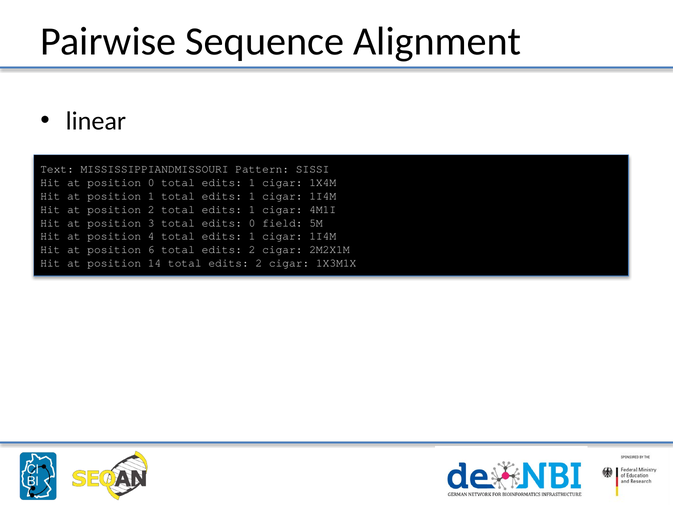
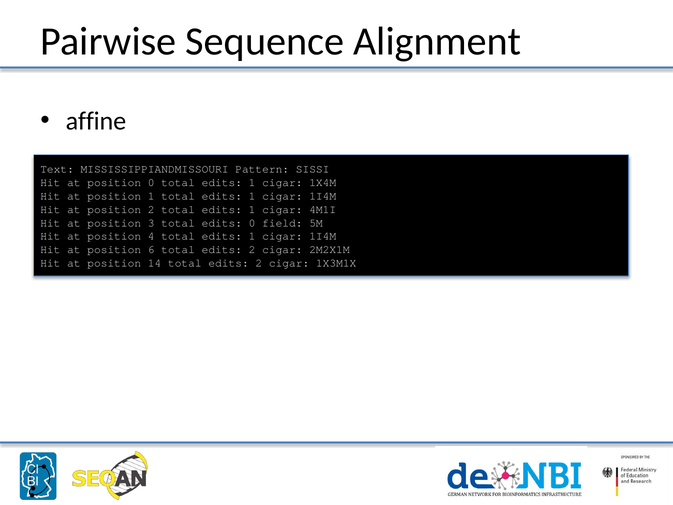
linear: linear -> affine (96, 121)
